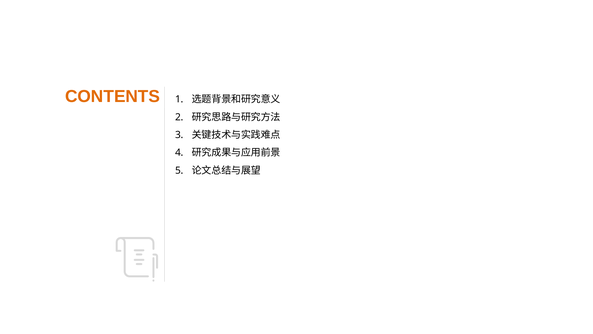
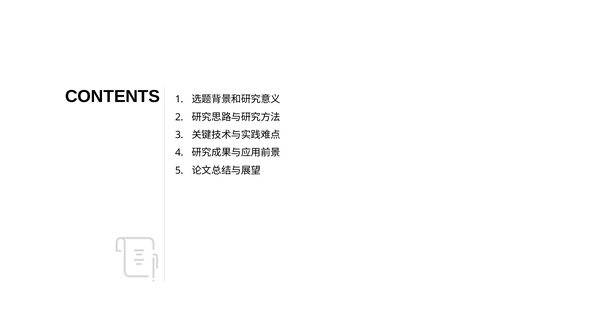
CONTENTS colour: orange -> black (113, 96)
